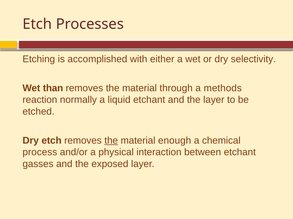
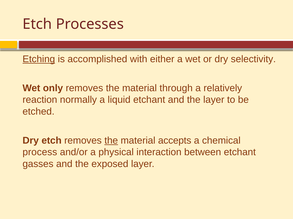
Etching underline: none -> present (39, 59)
than: than -> only (53, 88)
methods: methods -> relatively (223, 88)
enough: enough -> accepts (175, 141)
